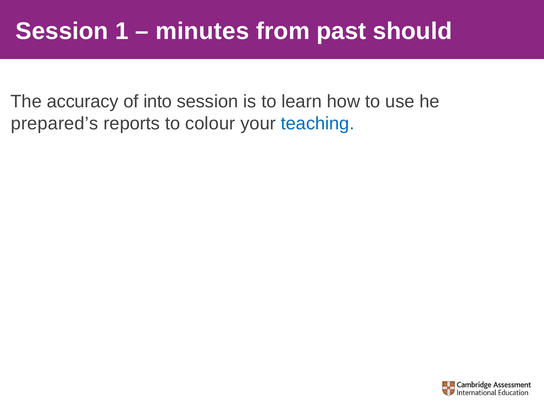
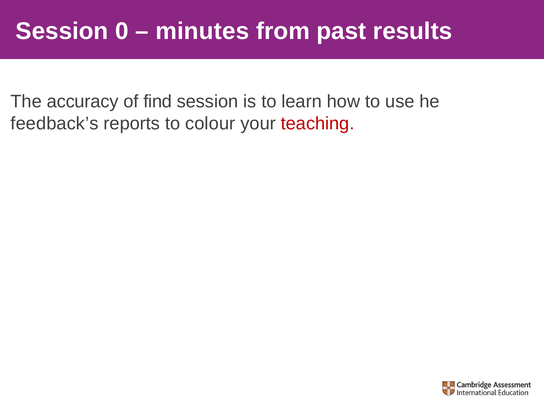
1: 1 -> 0 (122, 31)
should: should -> results (413, 31)
into: into -> find (158, 102)
prepared’s: prepared’s -> feedback’s (54, 123)
teaching colour: blue -> red (318, 123)
